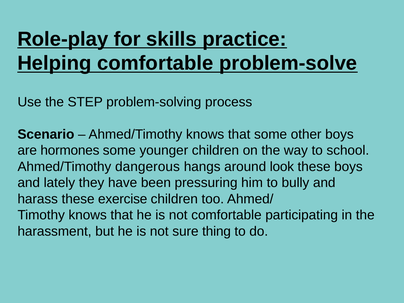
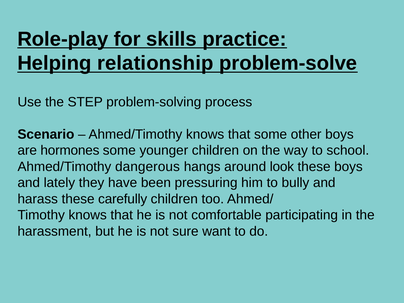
Helping comfortable: comfortable -> relationship (155, 63)
exercise: exercise -> carefully (123, 199)
thing: thing -> want (216, 231)
